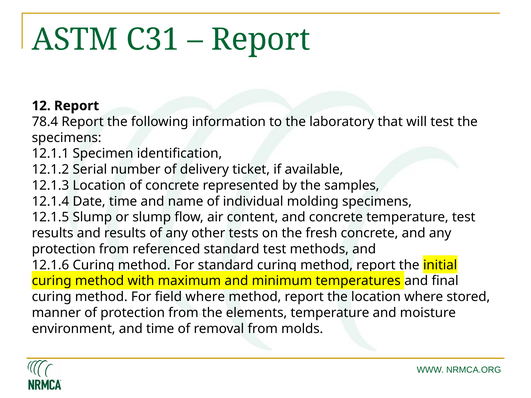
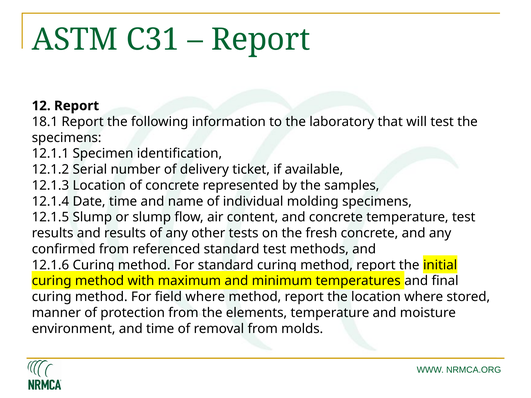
78.4: 78.4 -> 18.1 (45, 122)
protection: protection -> confirmed (64, 249)
